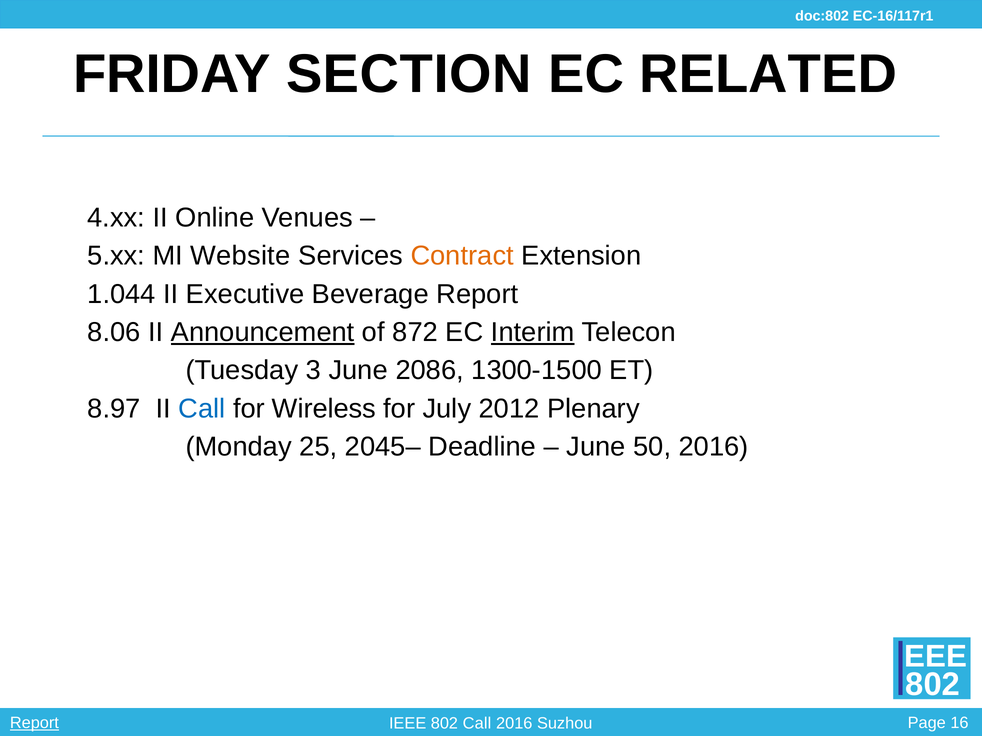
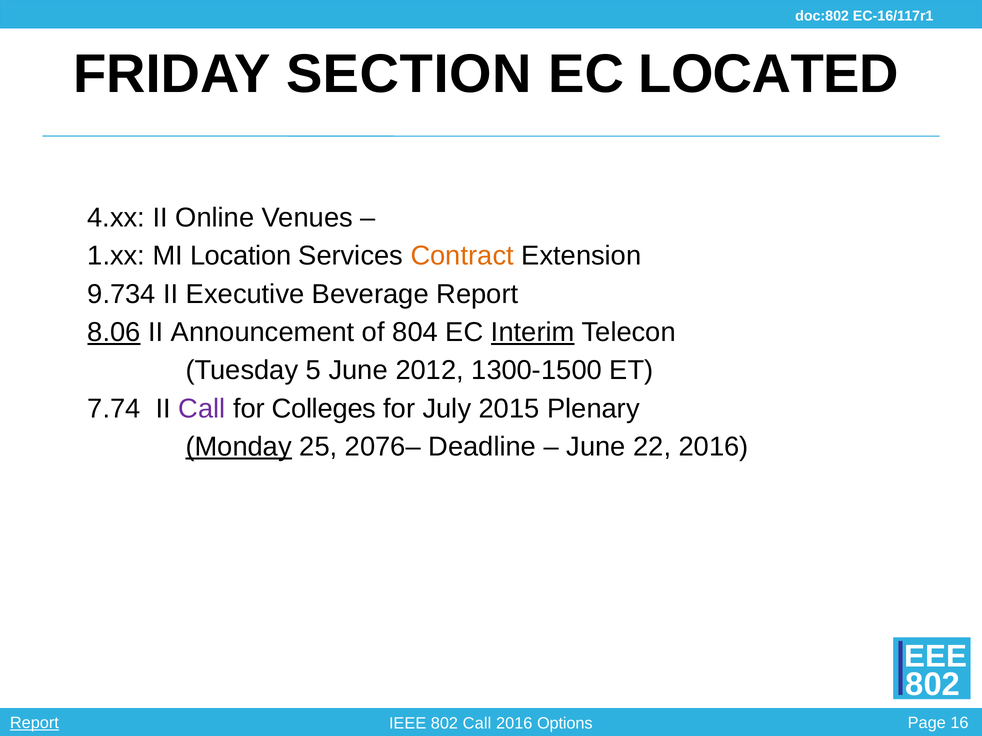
RELATED: RELATED -> LOCATED (768, 74)
5.xx: 5.xx -> 1.xx (116, 256)
Website: Website -> Location (241, 256)
1.044: 1.044 -> 9.734 (122, 294)
8.06 underline: none -> present (114, 332)
Announcement underline: present -> none (263, 332)
872: 872 -> 804 (415, 332)
3: 3 -> 5 (314, 371)
2086: 2086 -> 2012 (430, 371)
8.97: 8.97 -> 7.74 (114, 409)
Call colour: blue -> purple (202, 409)
Wireless: Wireless -> Colleges (324, 409)
2012: 2012 -> 2015 (509, 409)
Monday underline: none -> present (239, 447)
2045–: 2045– -> 2076– (383, 447)
50: 50 -> 22 (652, 447)
Suzhou: Suzhou -> Options (565, 724)
